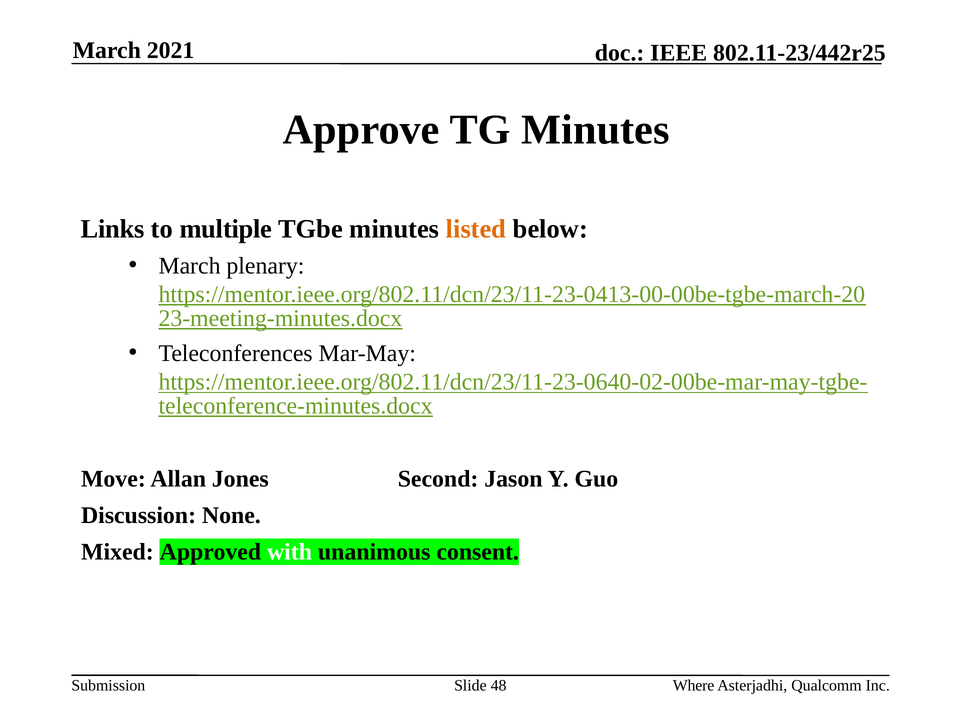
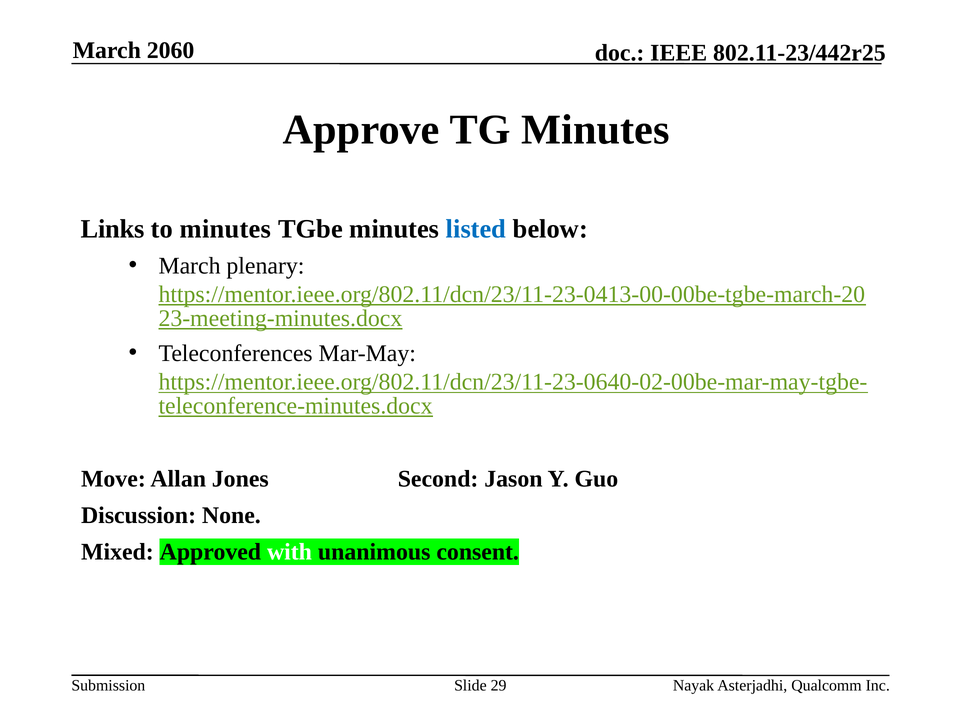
2021: 2021 -> 2060 (171, 51)
to multiple: multiple -> minutes (226, 229)
listed colour: orange -> blue (476, 229)
48: 48 -> 29 (499, 685)
Where: Where -> Nayak (694, 685)
